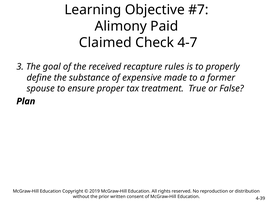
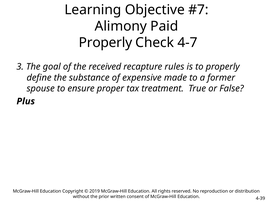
Claimed: Claimed -> Properly (105, 43)
Plan: Plan -> Plus (26, 101)
